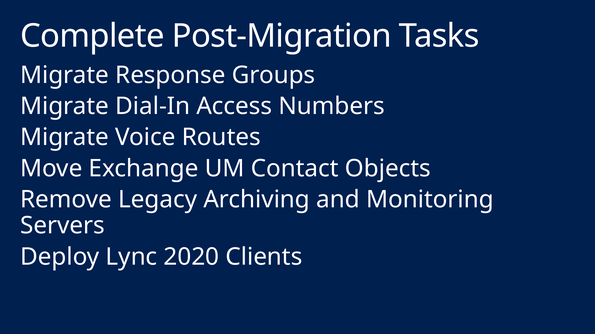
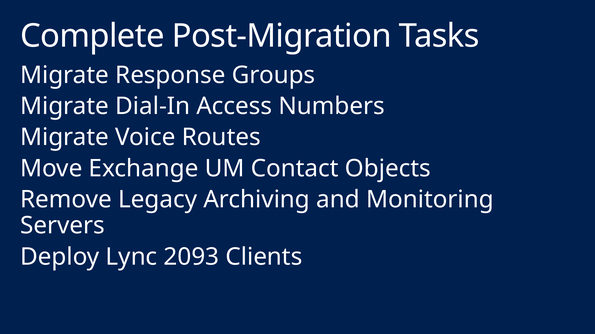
2020: 2020 -> 2093 (191, 257)
